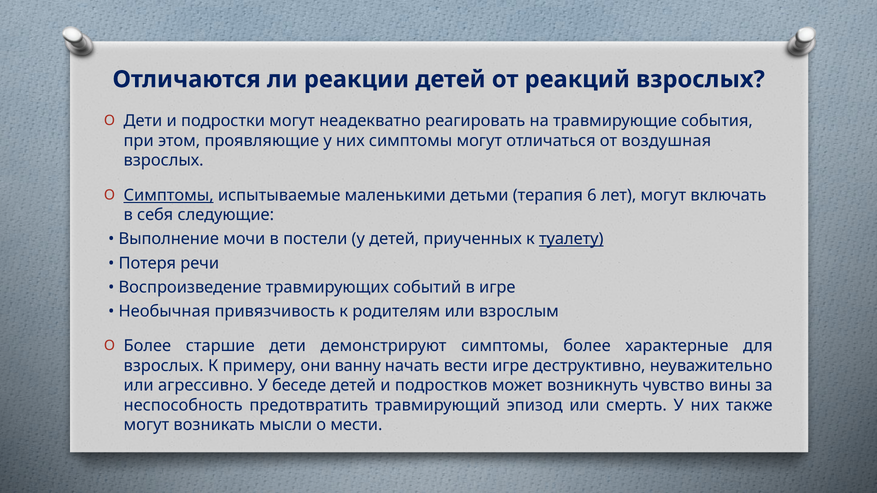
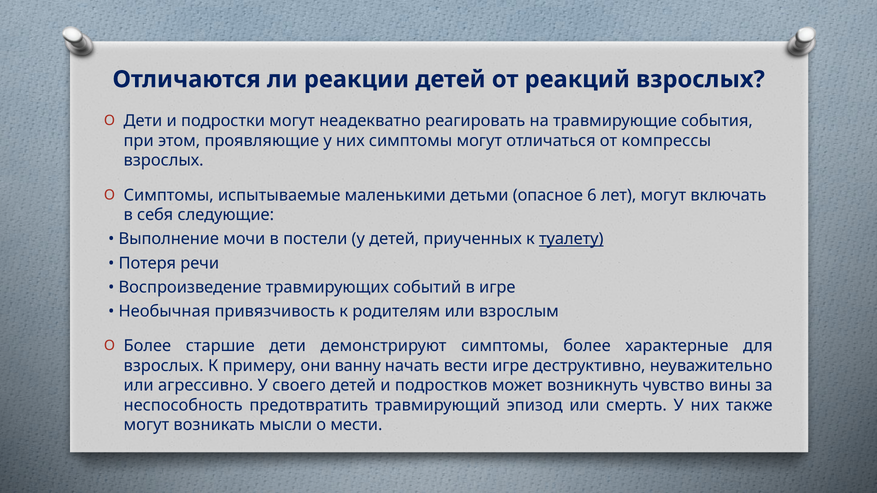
воздушная: воздушная -> компрессы (666, 141)
Симптомы underline: present -> none (169, 195)
терапия: терапия -> опасное (548, 195)
беседе: беседе -> своего (299, 386)
